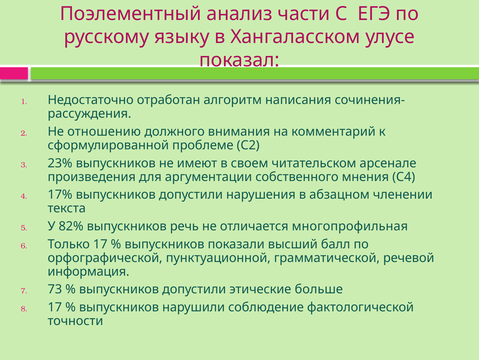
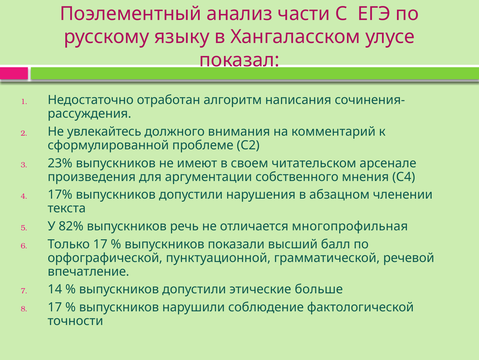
отношению: отношению -> увлекайтесь (104, 131)
информация: информация -> впечатление (88, 271)
73: 73 -> 14 (55, 289)
